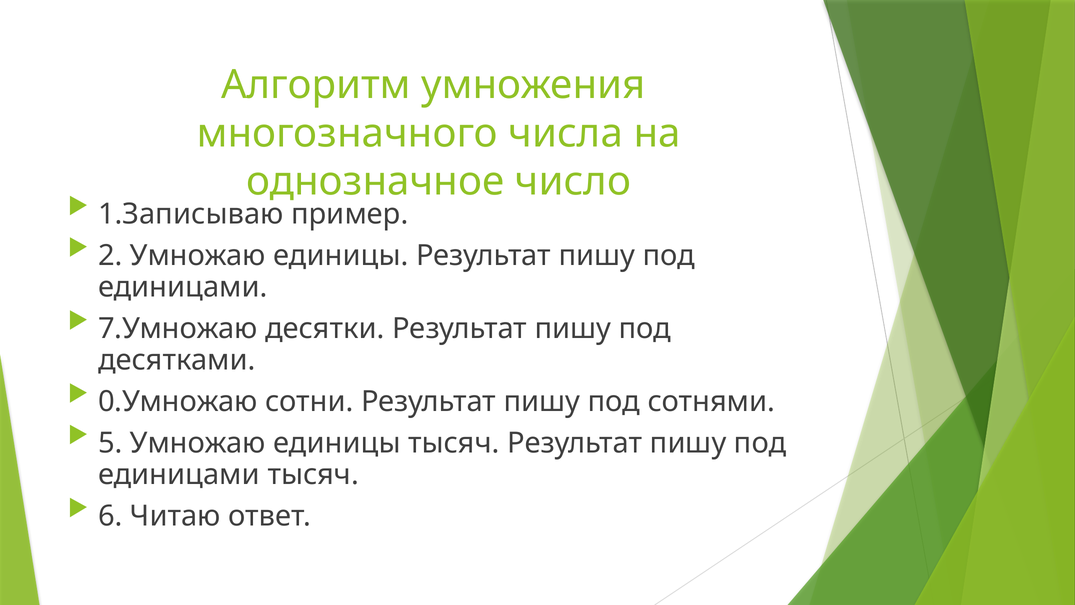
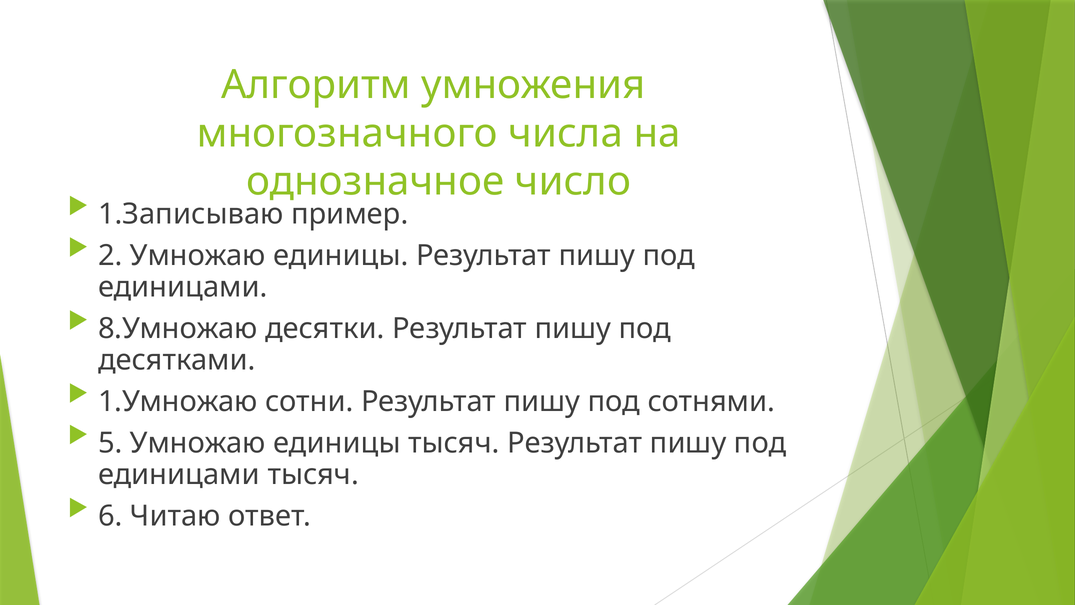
7.Умножаю: 7.Умножаю -> 8.Умножаю (178, 328)
0.Умножаю: 0.Умножаю -> 1.Умножаю (178, 401)
